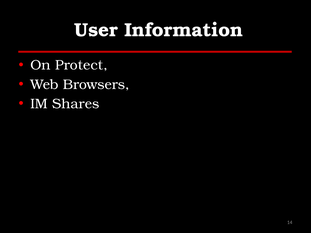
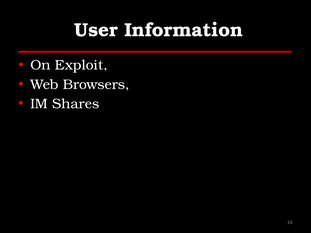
Protect: Protect -> Exploit (81, 65)
